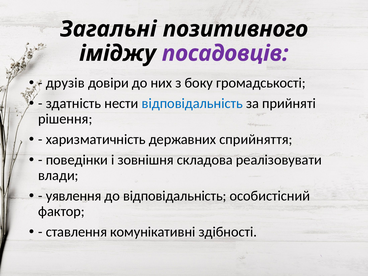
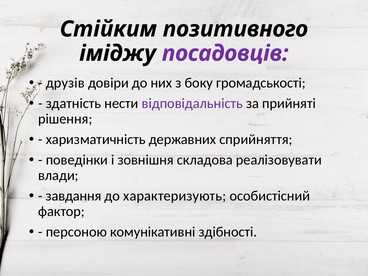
Загальні: Загальні -> Стійким (108, 29)
відповідальність colour: blue -> purple (192, 103)
уявлення: уявлення -> завдання (74, 196)
до відповідальність: відповідальність -> характеризують (175, 196)
ставлення: ставлення -> персоною (76, 232)
